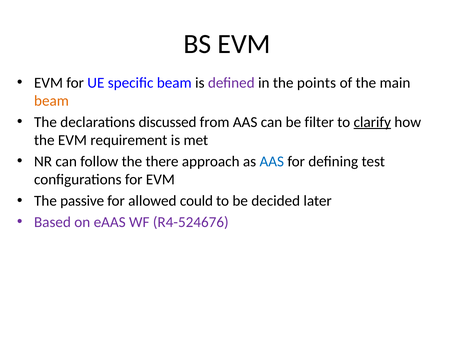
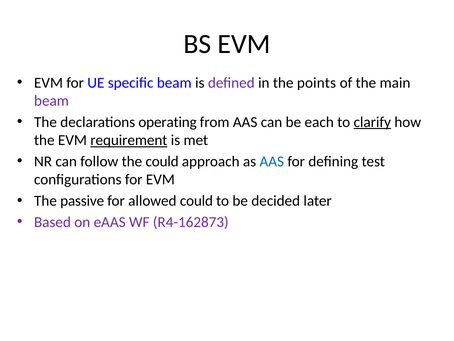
beam colour: orange -> purple (51, 101)
discussed: discussed -> operating (168, 122)
filter: filter -> each (319, 122)
requirement underline: none -> present (129, 140)
the there: there -> could (162, 161)
R4-524676: R4-524676 -> R4-162873 (191, 222)
